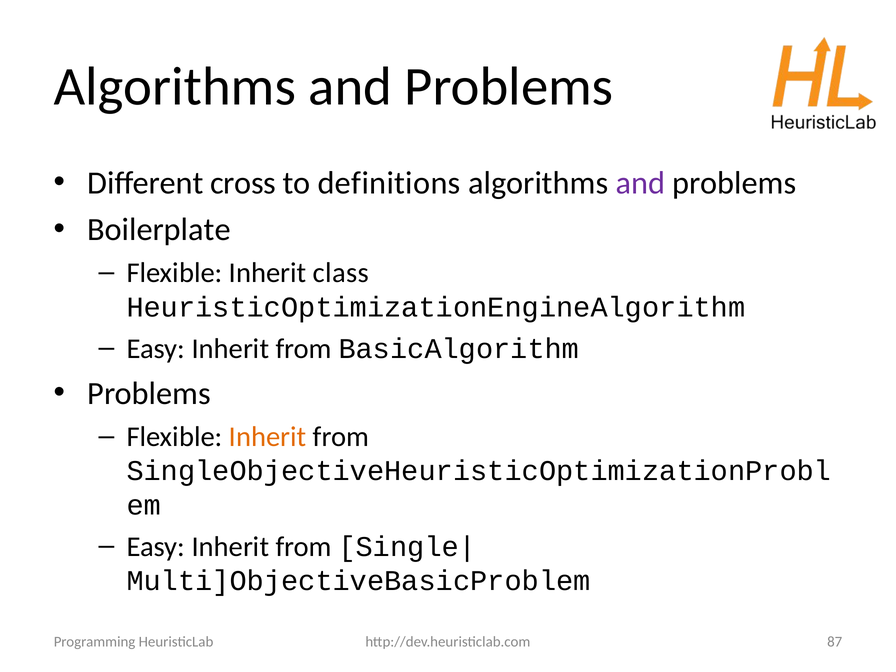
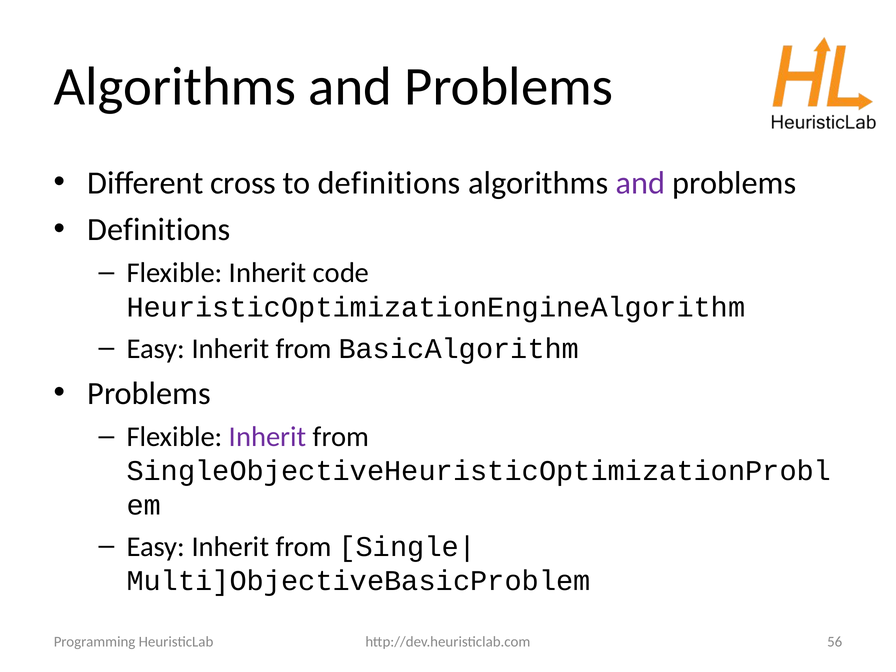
Boilerplate: Boilerplate -> Definitions (159, 230)
class: class -> code (341, 273)
Inherit colour: orange -> purple (268, 437)
87: 87 -> 56 (835, 642)
